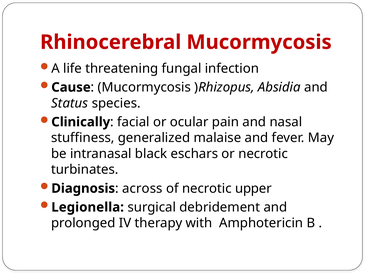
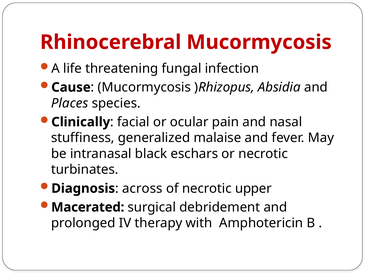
Status: Status -> Places (70, 103)
Legionella: Legionella -> Macerated (88, 207)
